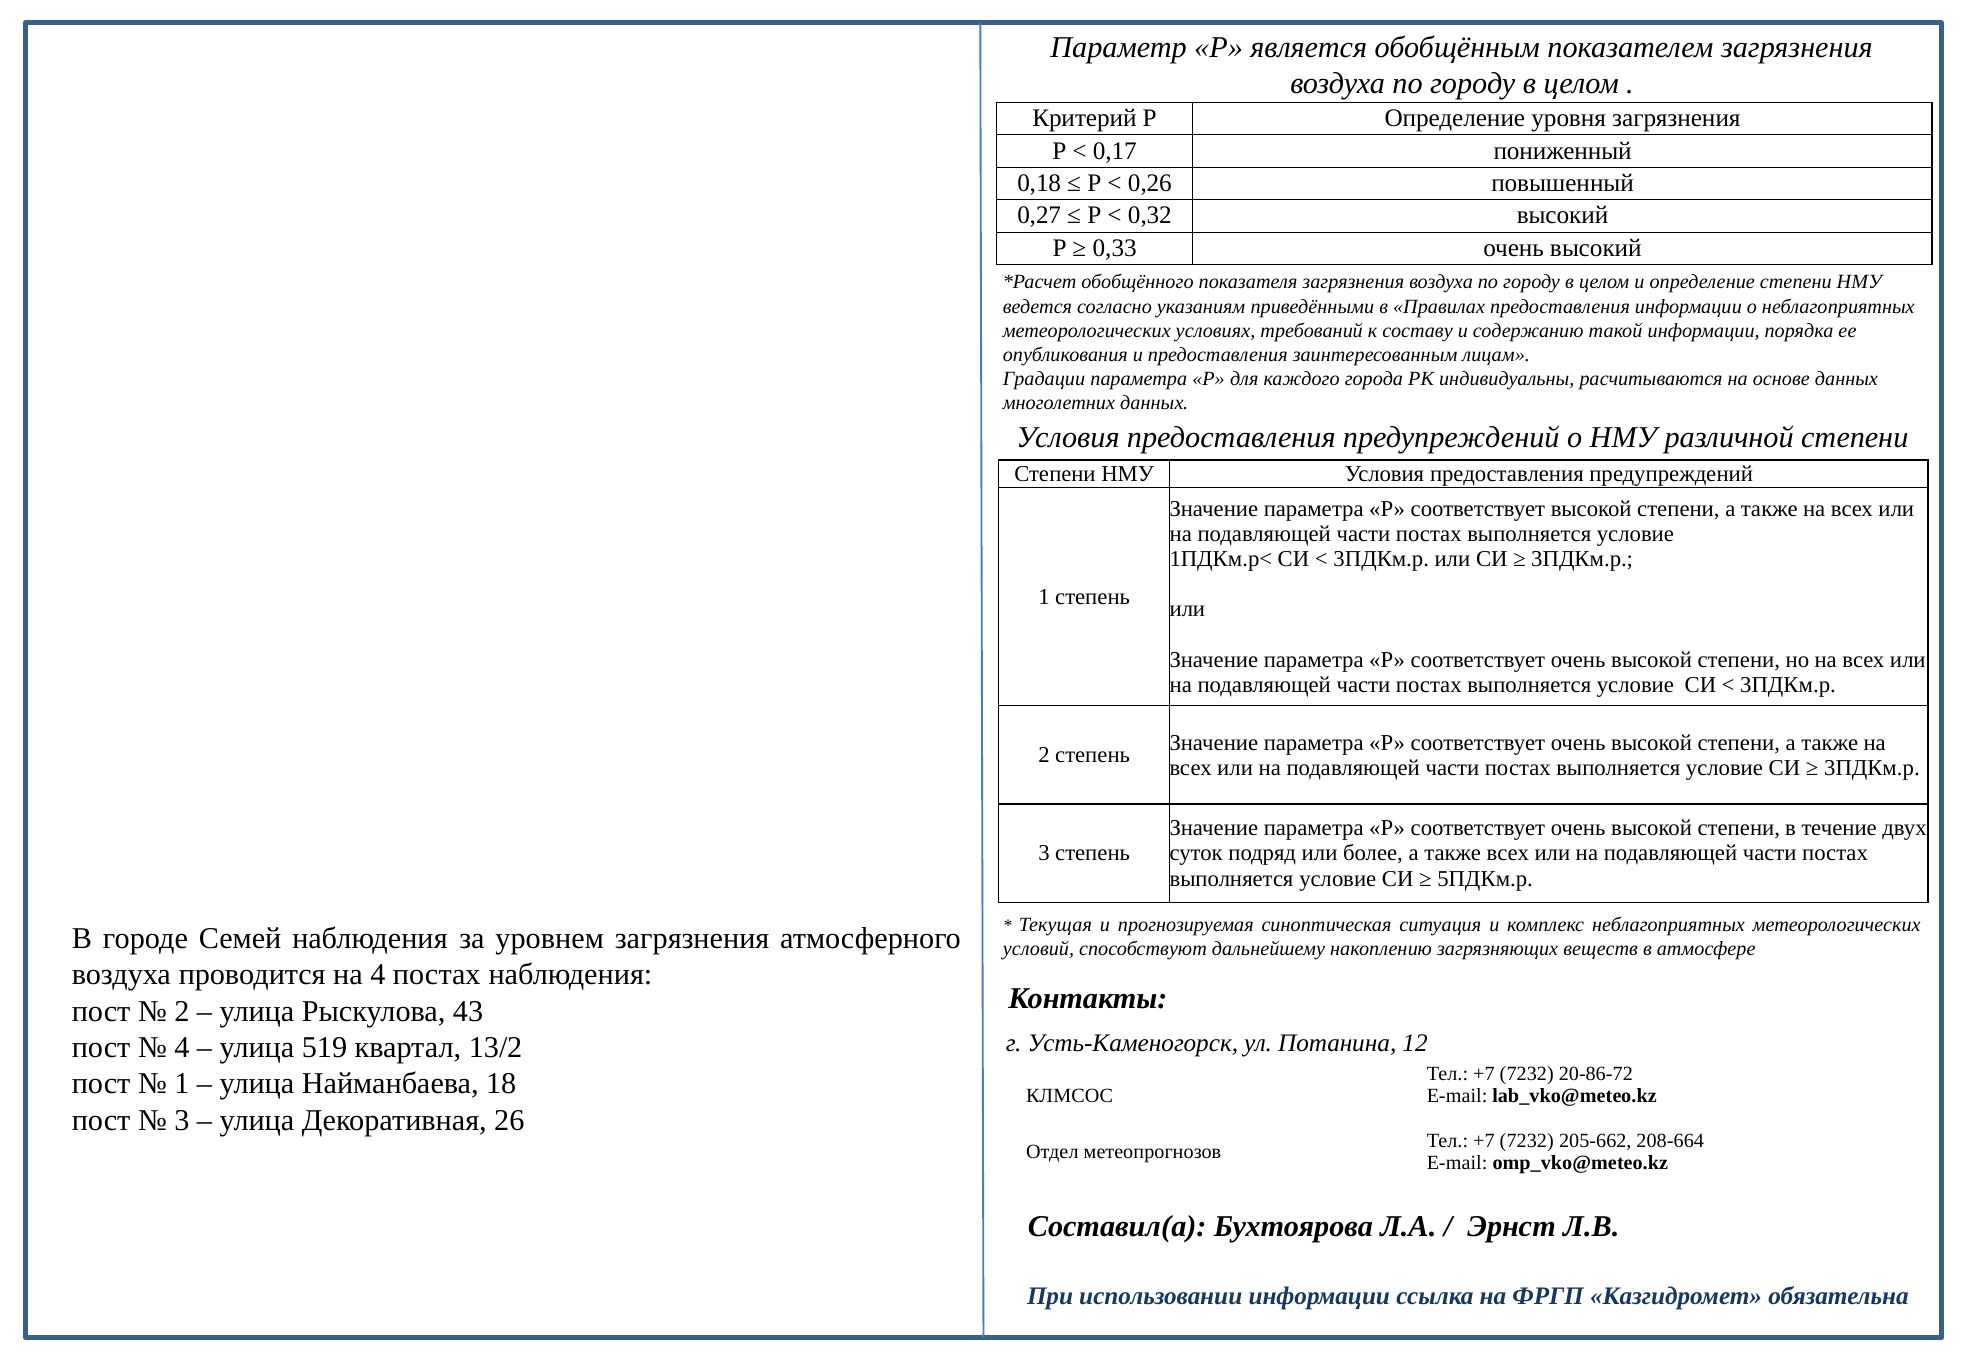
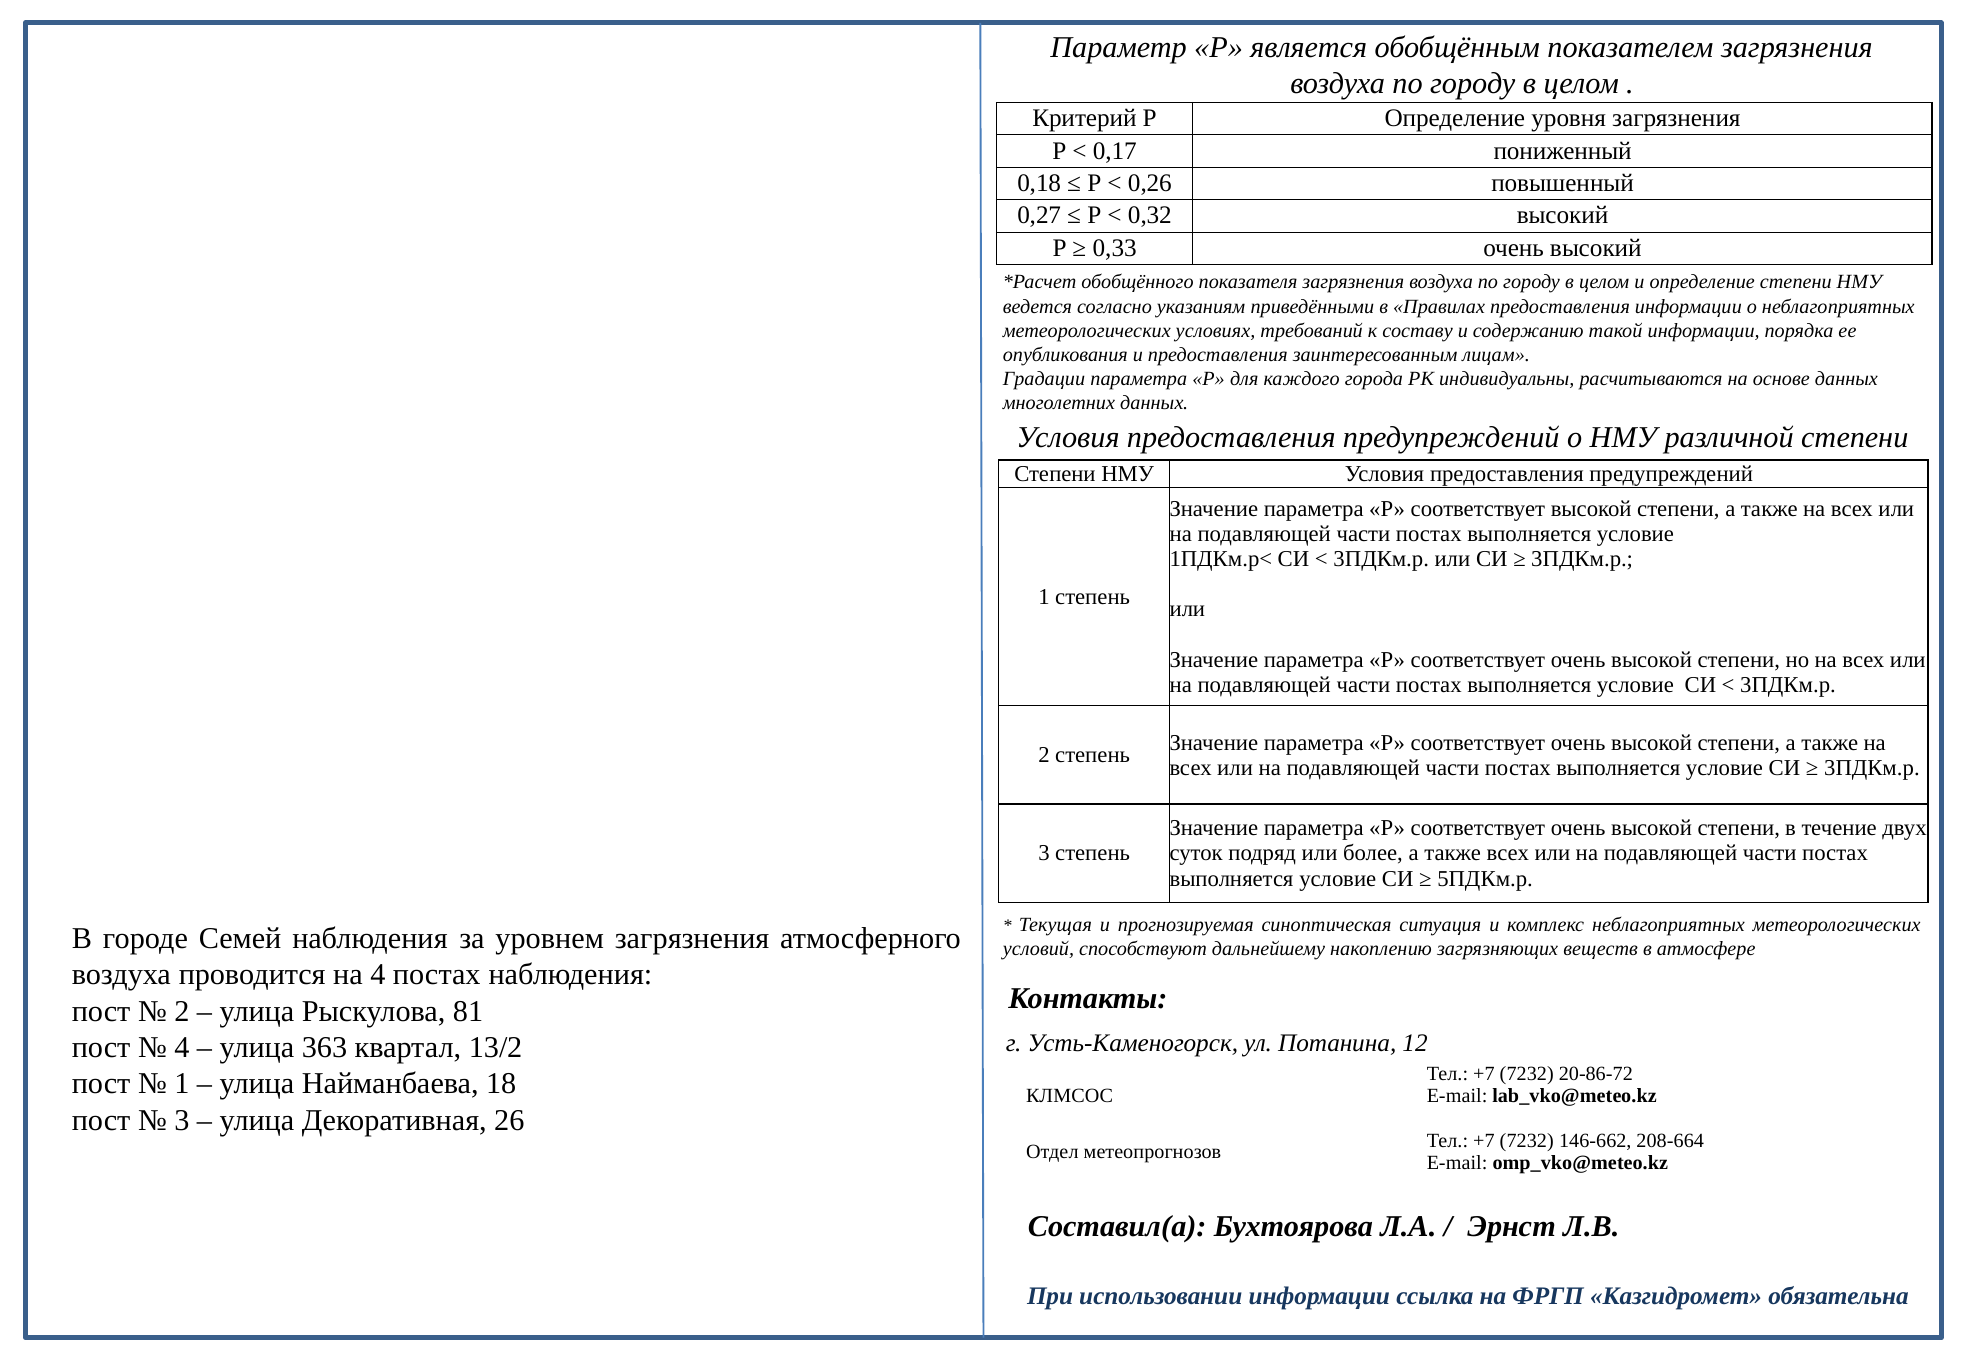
43: 43 -> 81 (468, 1012)
519: 519 -> 363 (325, 1048)
205-662: 205-662 -> 146-662 (1595, 1141)
